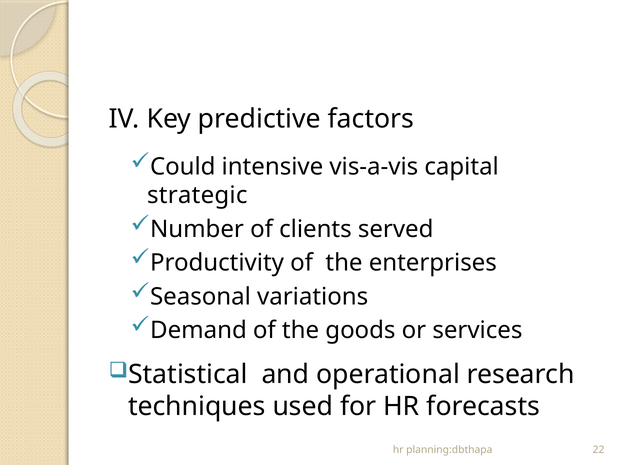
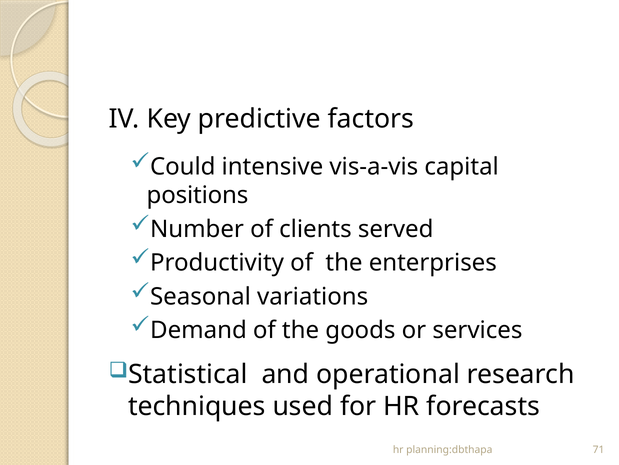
strategic: strategic -> positions (197, 195)
22: 22 -> 71 (599, 449)
